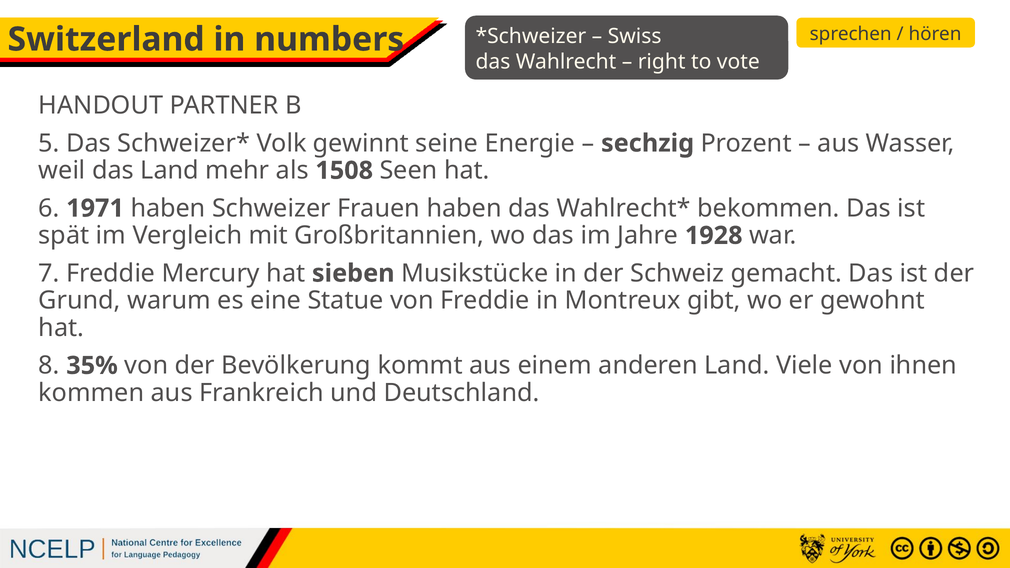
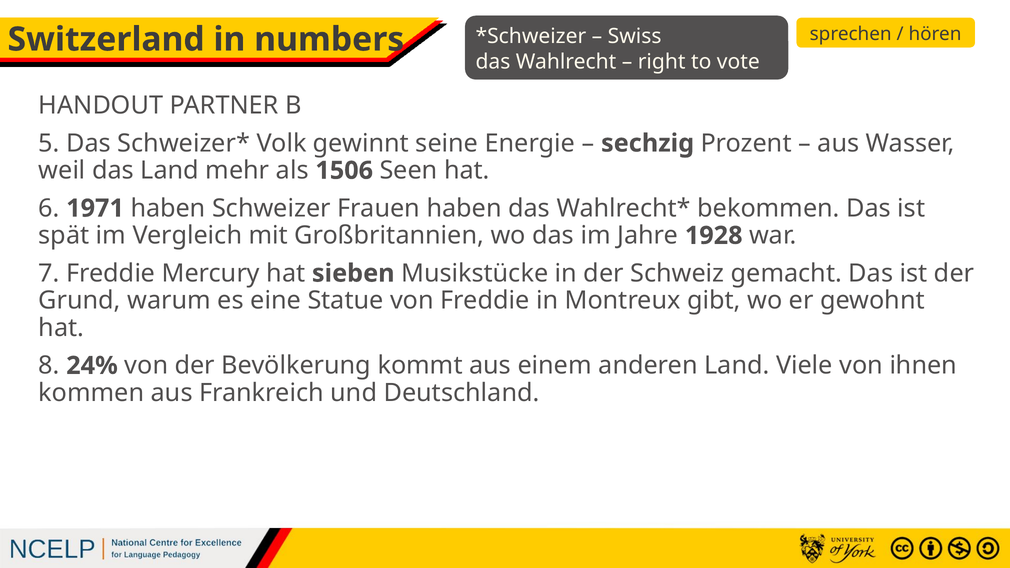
1508: 1508 -> 1506 (344, 171)
35%: 35% -> 24% (92, 366)
